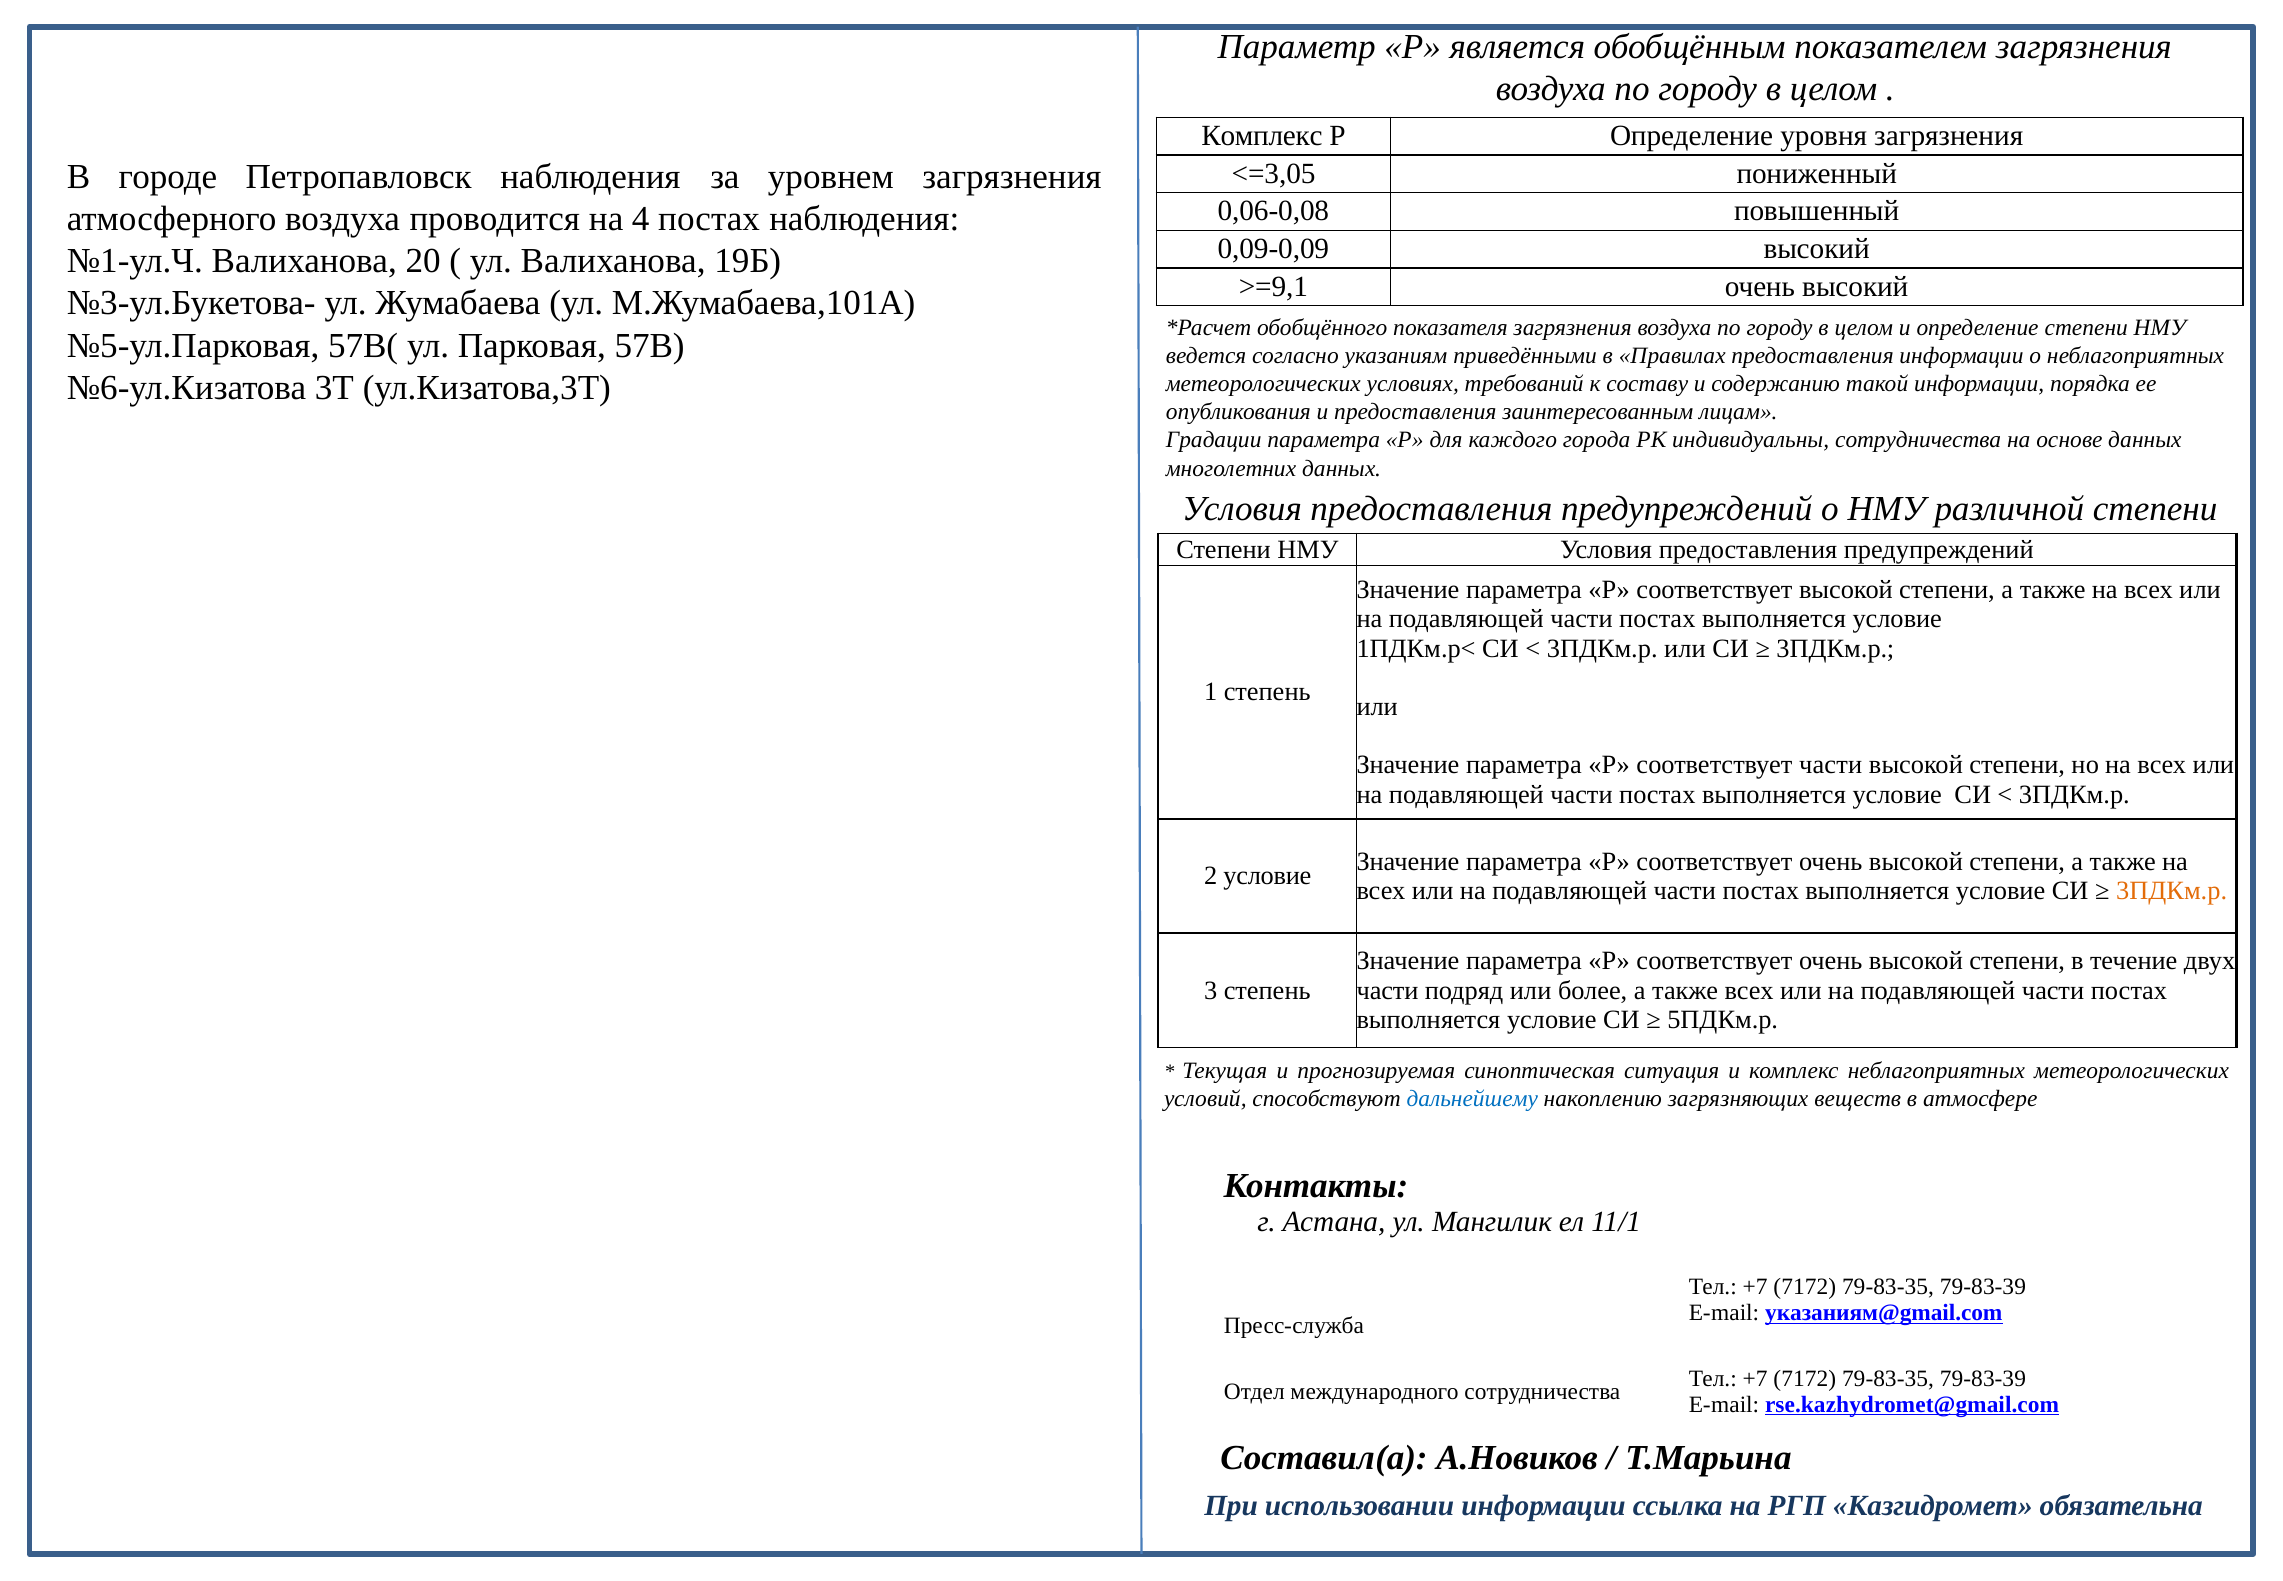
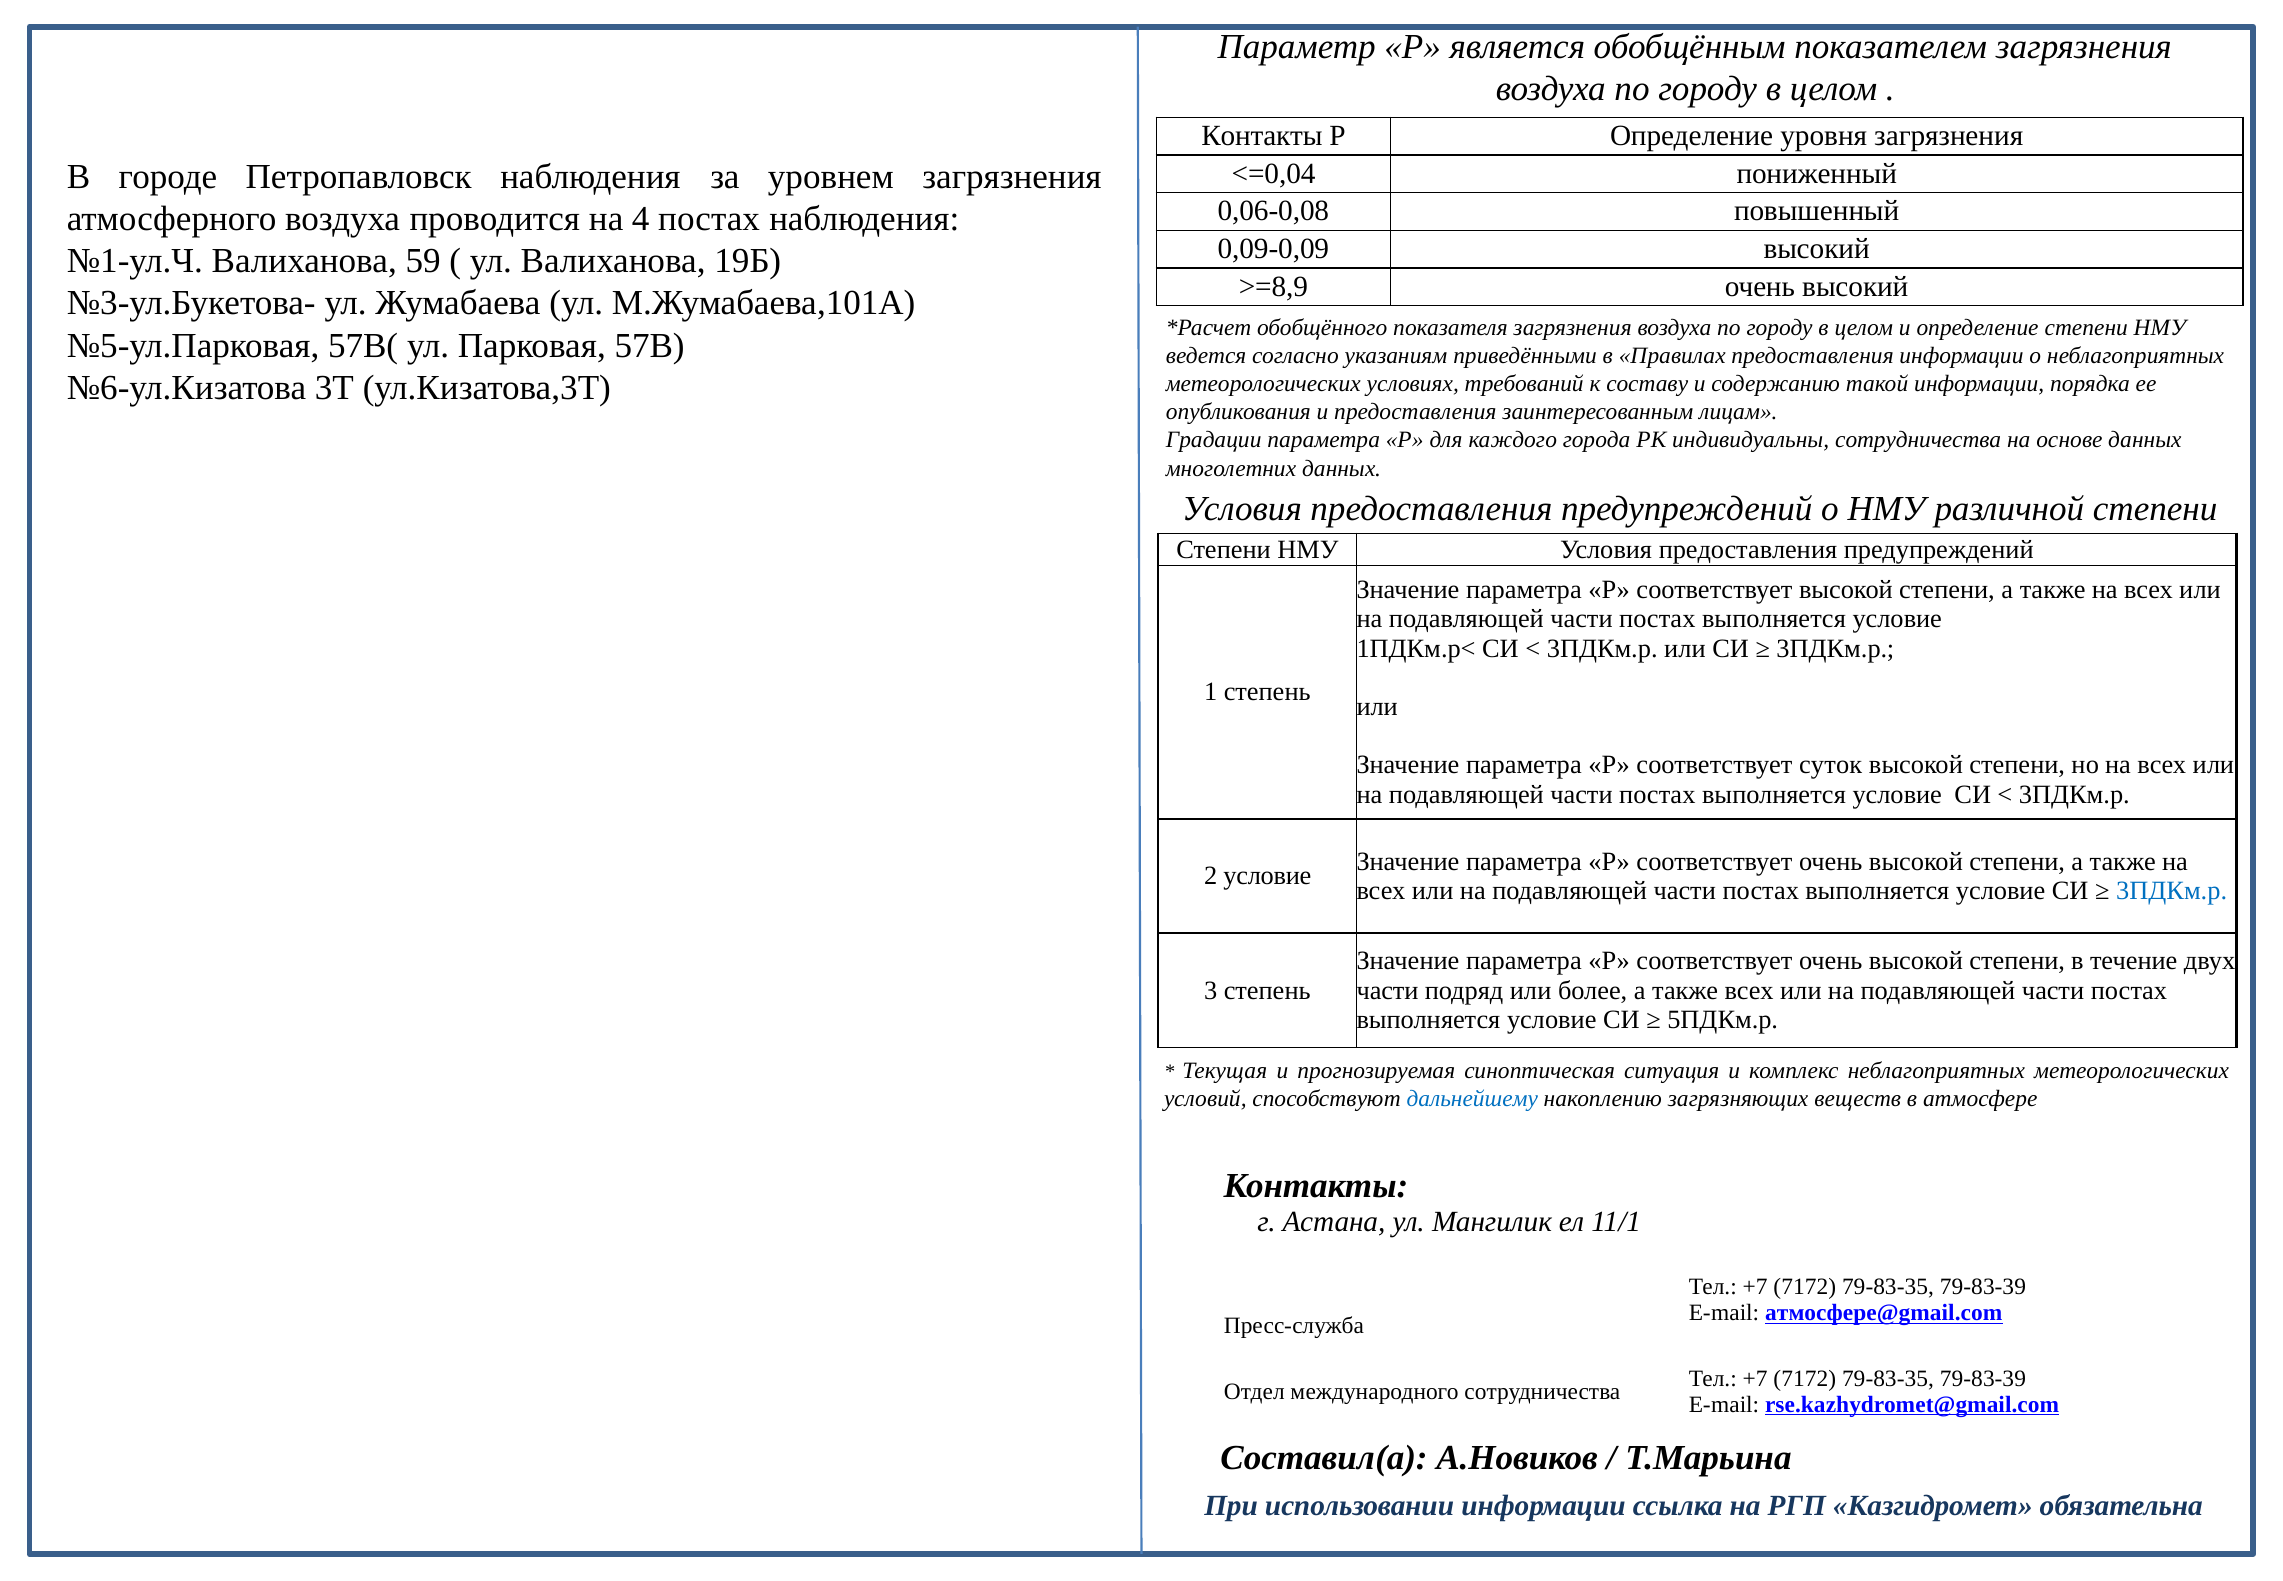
Комплекс: Комплекс -> Контакты (1262, 136)
<=3,05: <=3,05 -> <=0,04 (1274, 173)
20: 20 -> 59 (423, 261)
>=9,1: >=9,1 -> >=8,9 (1273, 286)
соответствует части: части -> суток (1831, 765)
3ПДКм.р colour: orange -> blue (2172, 891)
указаниям@gmail.com: указаниям@gmail.com -> атмосфере@gmail.com (1884, 1313)
